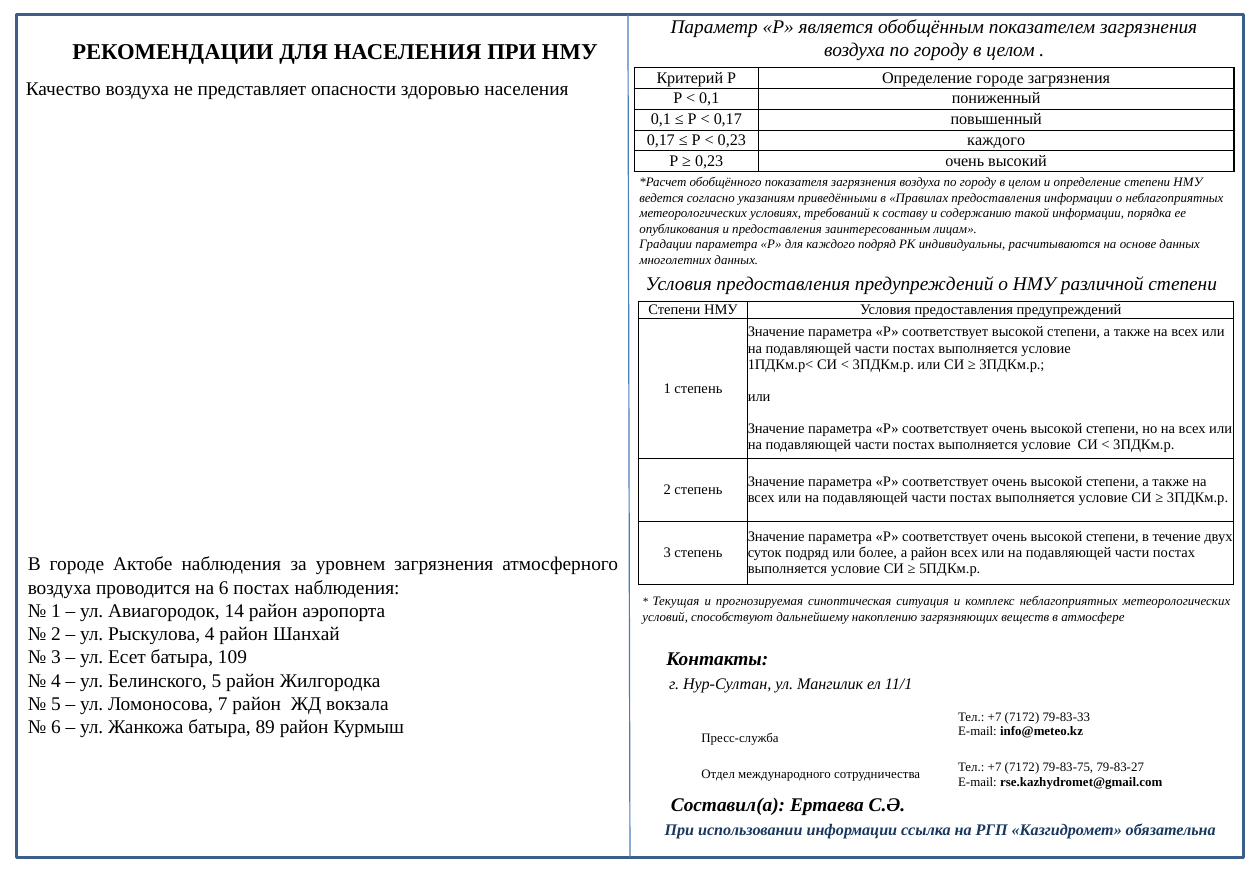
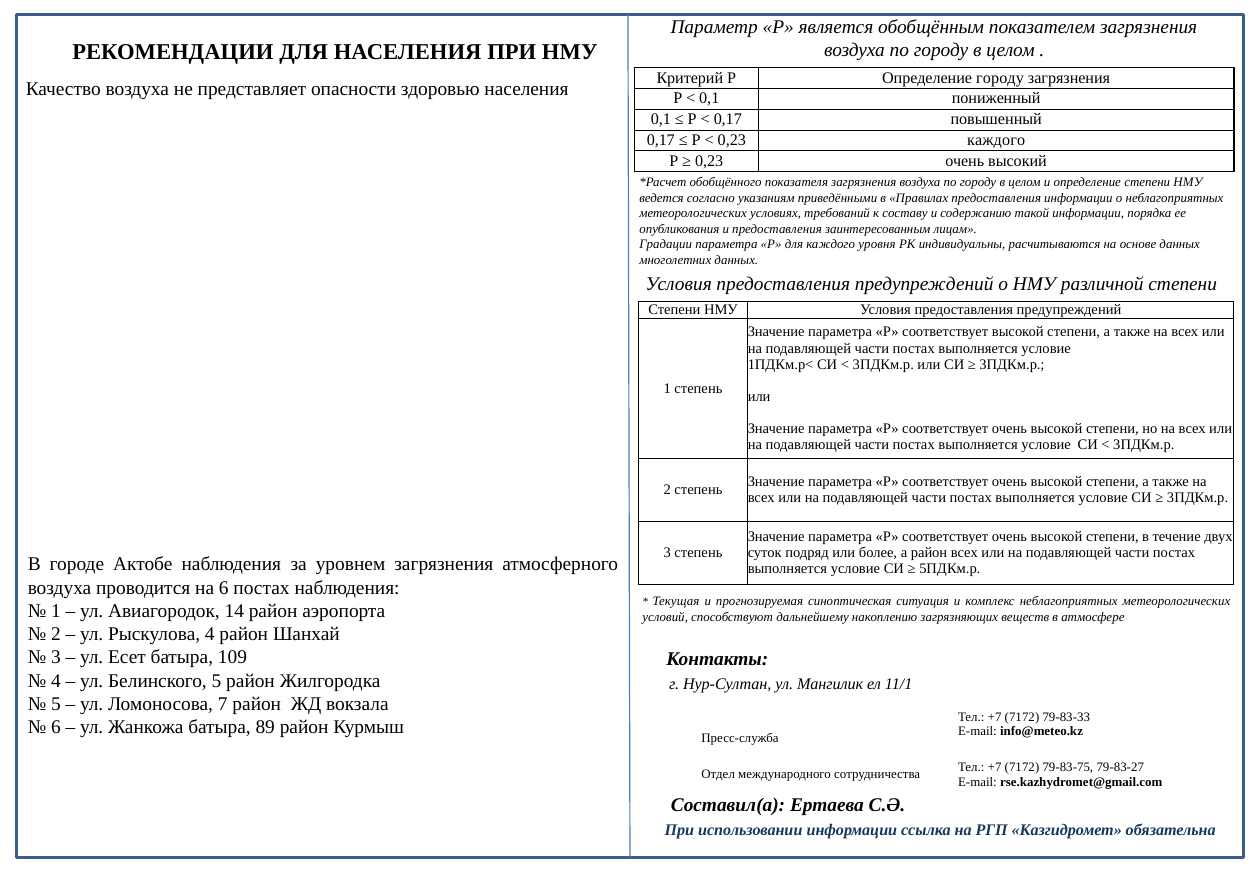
Определение городе: городе -> городу (1000, 78)
каждого подряд: подряд -> уровня (877, 245)
